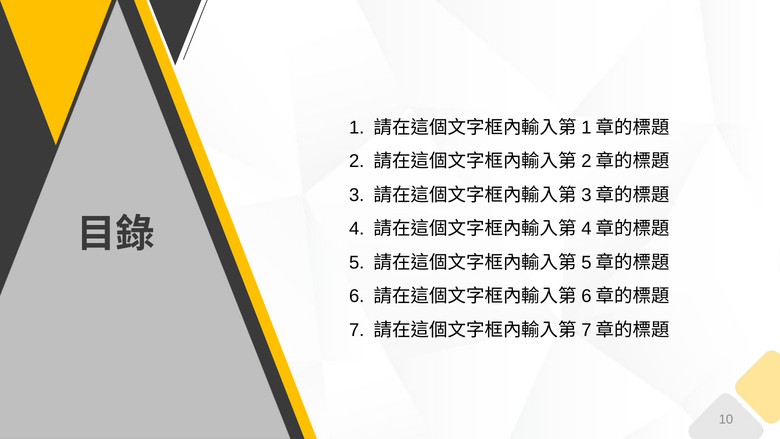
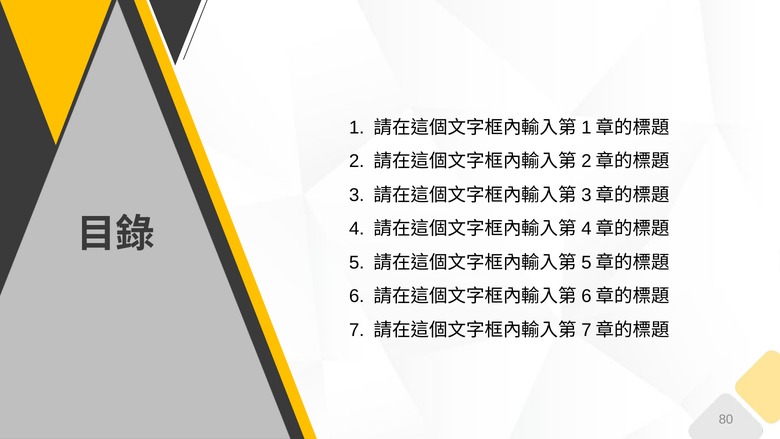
10: 10 -> 80 (726, 419)
